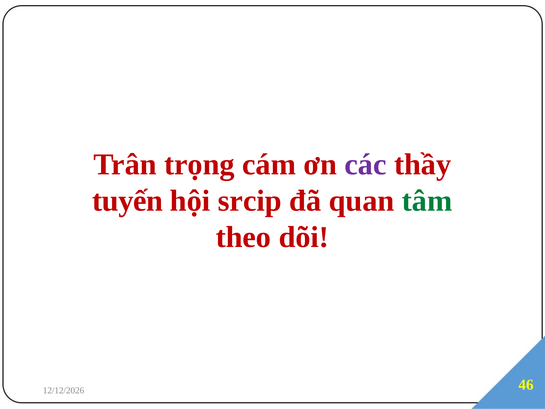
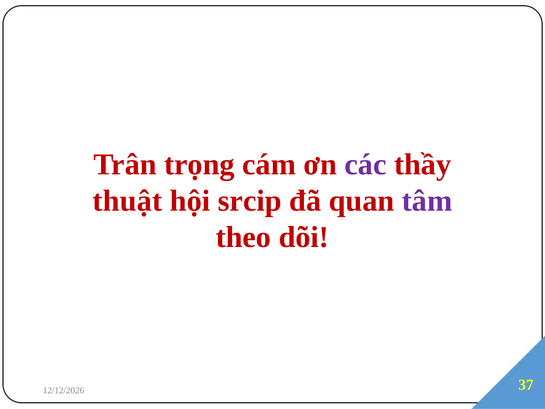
tuyến: tuyến -> thuật (127, 201)
tâm colour: green -> purple (427, 201)
46: 46 -> 37 (526, 384)
